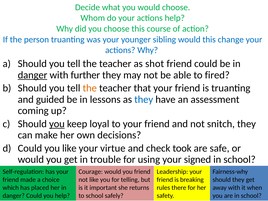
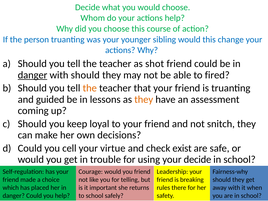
with further: further -> should (85, 75)
they colour: blue -> orange (144, 99)
you underline: present -> none (57, 124)
you like: like -> cell (69, 148)
took: took -> exist (182, 148)
your signed: signed -> decide (197, 159)
